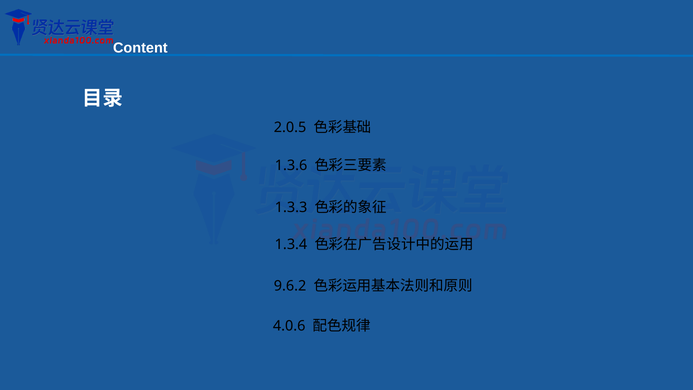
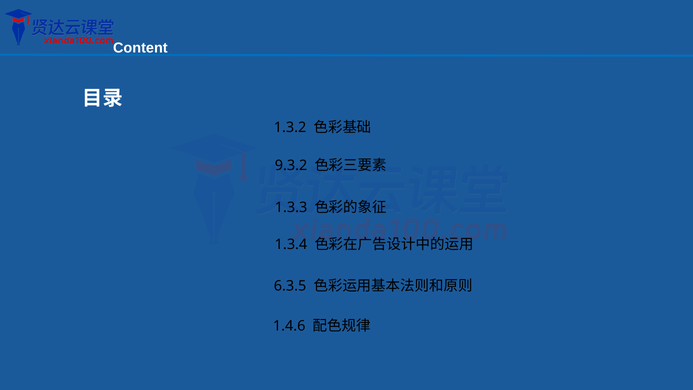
2.0.5: 2.0.5 -> 1.3.2 (290, 128)
1.3.6: 1.3.6 -> 9.3.2 (291, 165)
9.6.2: 9.6.2 -> 6.3.5 (290, 286)
4.0.6: 4.0.6 -> 1.4.6 (289, 326)
